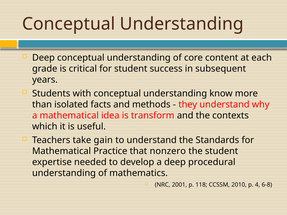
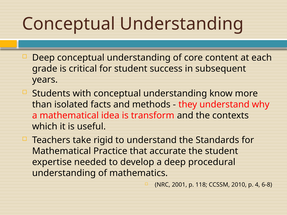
gain: gain -> rigid (103, 140)
nonzero: nonzero -> accurate (168, 151)
